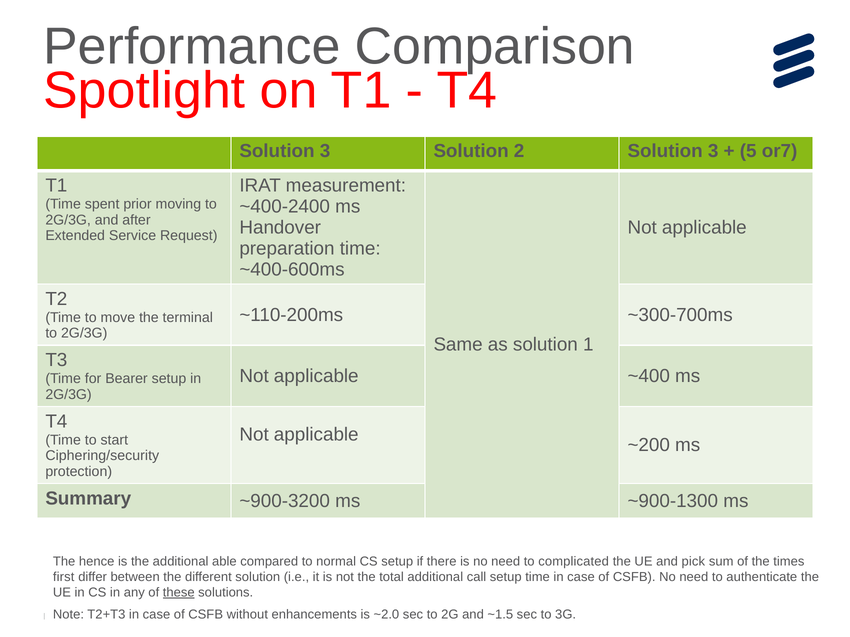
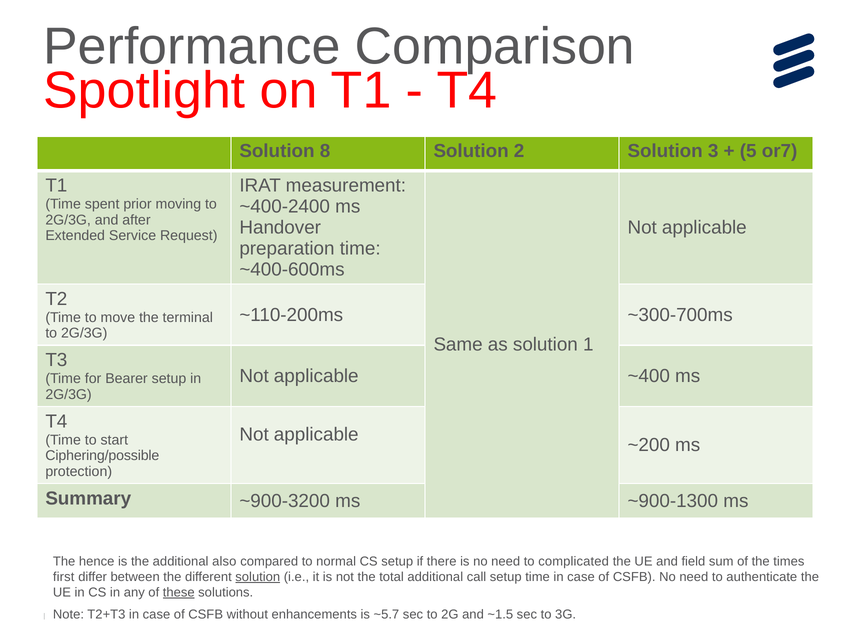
3: 3 -> 8 (325, 151)
Ciphering/security: Ciphering/security -> Ciphering/possible (102, 456)
able: able -> also (224, 562)
pick: pick -> field (693, 562)
solution underline: none -> present (258, 577)
~2.0: ~2.0 -> ~5.7 (386, 615)
